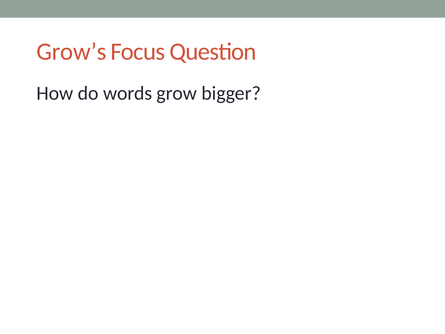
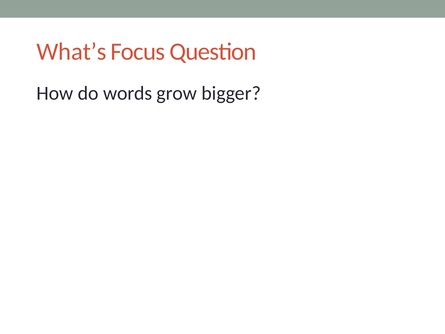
Grow’s: Grow’s -> What’s (71, 52)
